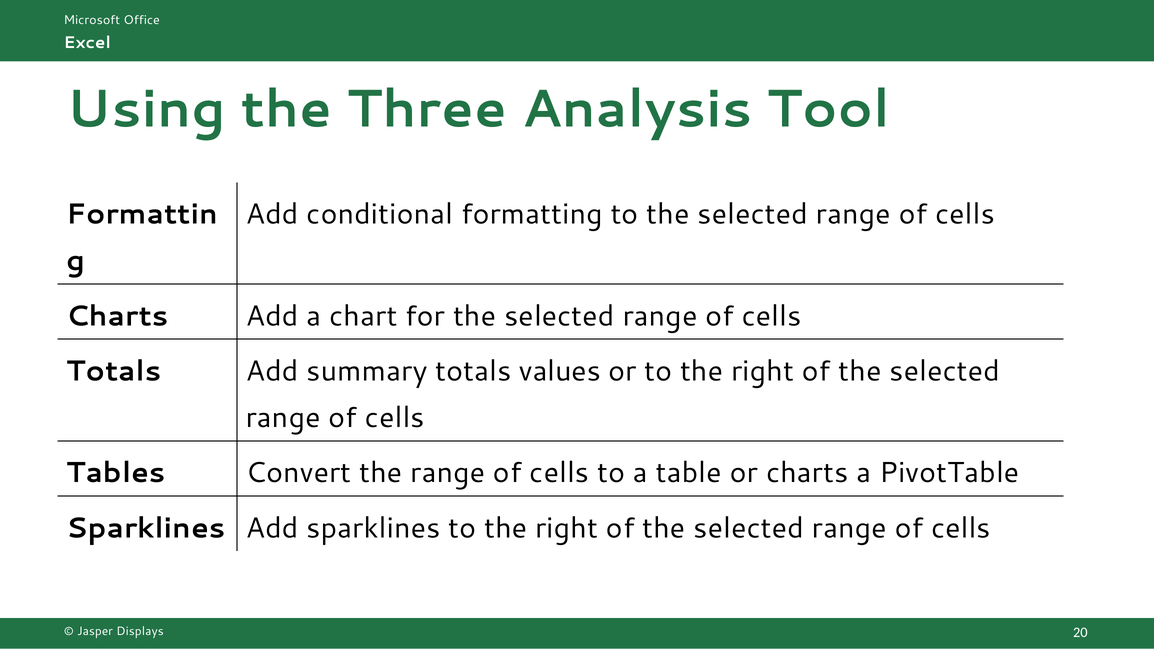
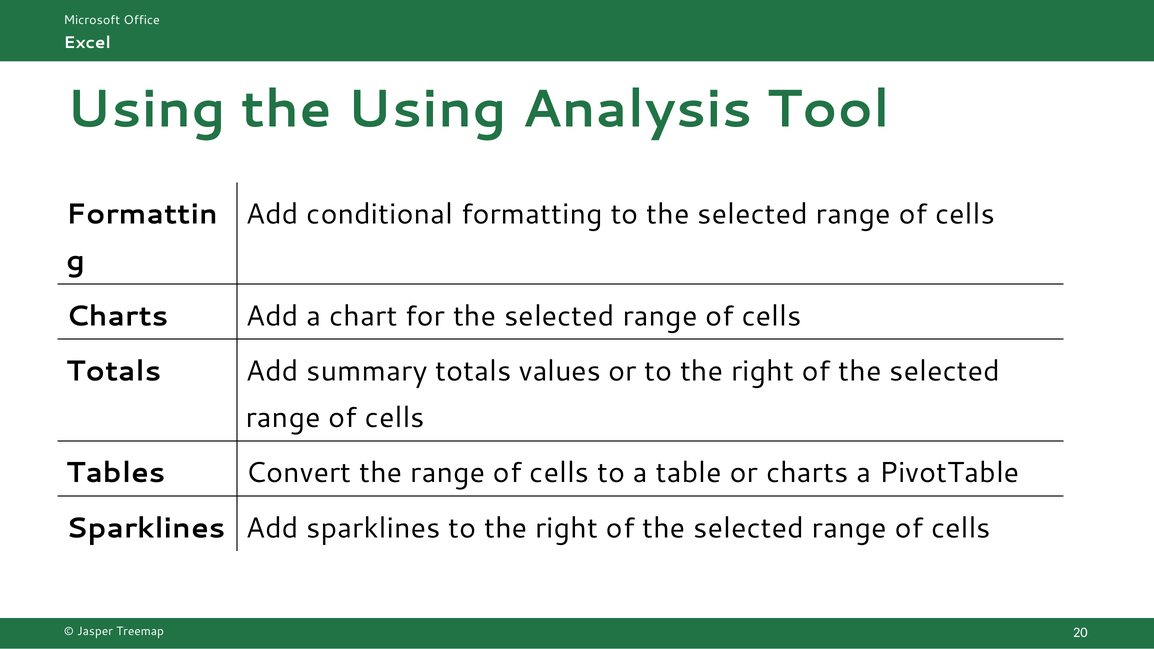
the Three: Three -> Using (427, 109)
Displays: Displays -> Treemap (140, 632)
